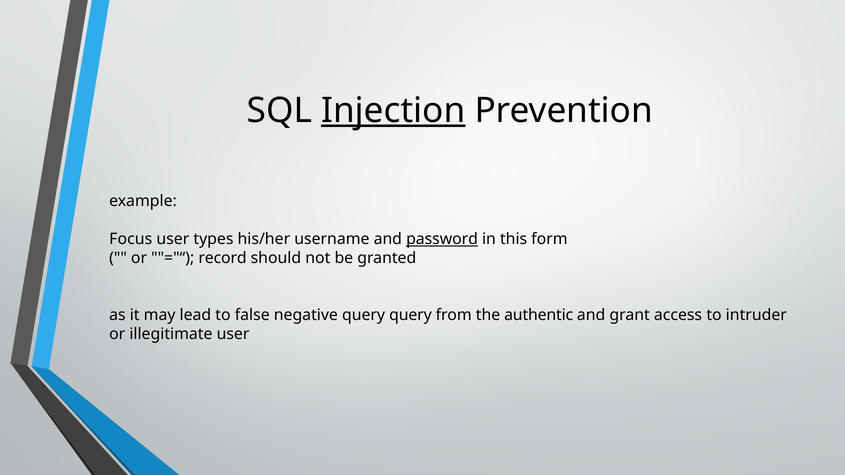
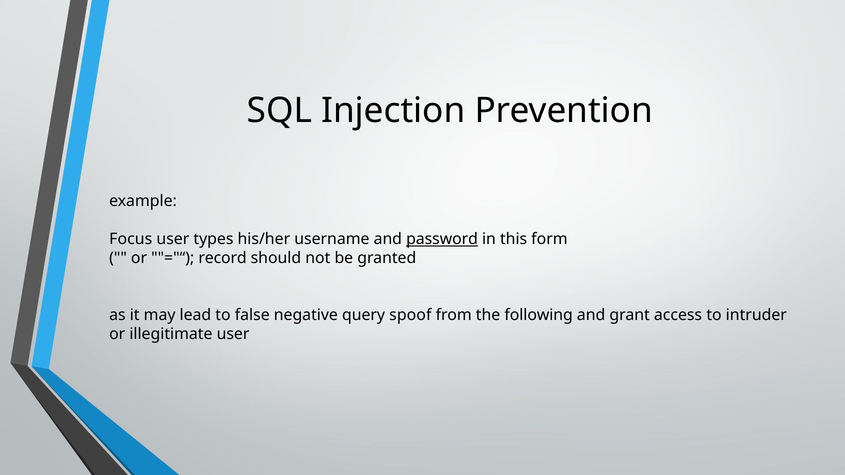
Injection underline: present -> none (393, 111)
query query: query -> spoof (410, 315)
authentic: authentic -> following (539, 315)
